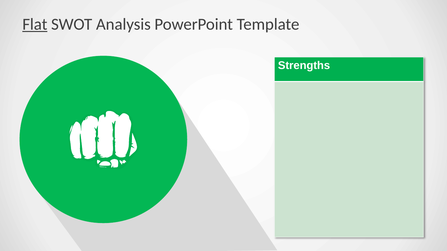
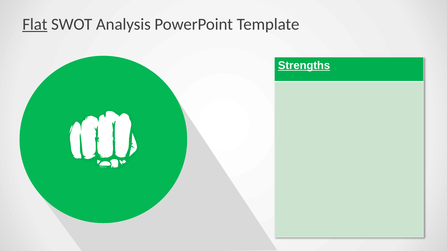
Strengths underline: none -> present (304, 65)
